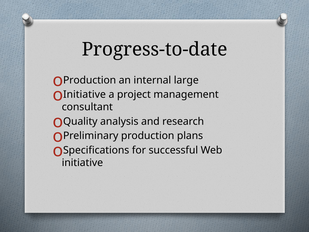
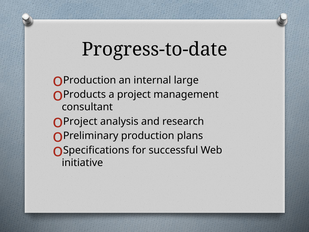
Initiative: Initiative -> Products (85, 94)
Quality: Quality -> Project (80, 121)
